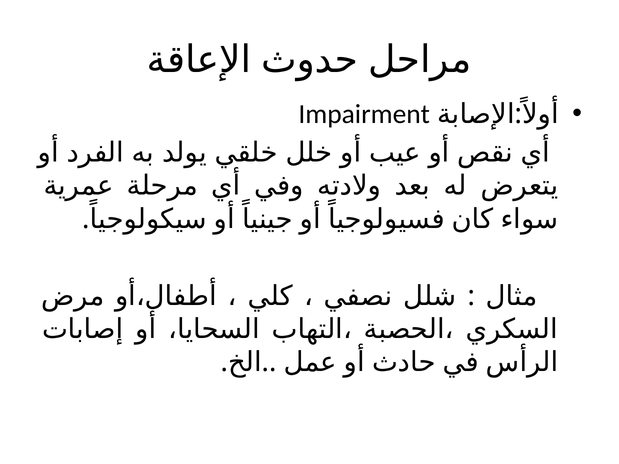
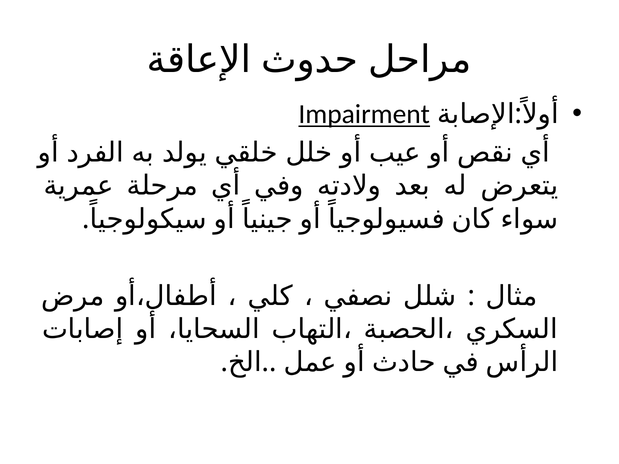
Impairment underline: none -> present (364, 114)
